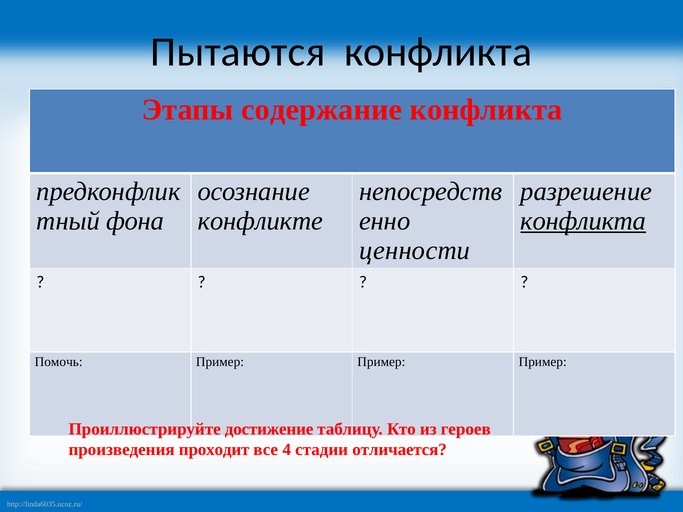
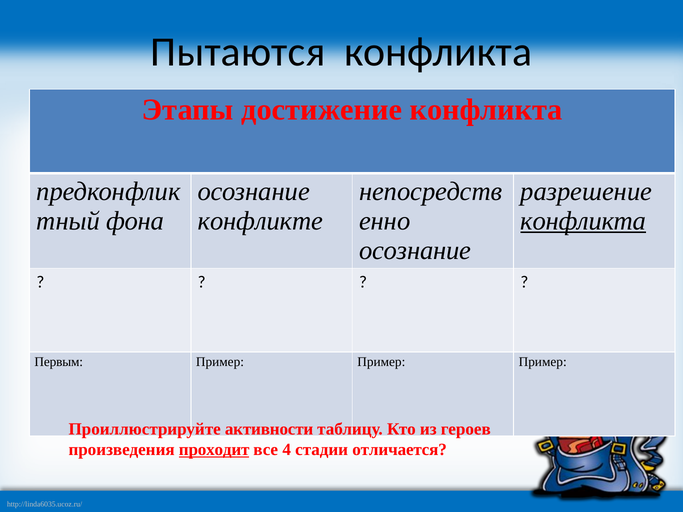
содержание: содержание -> достижение (322, 110)
ценности: ценности -> осознание (415, 250)
Помочь: Помочь -> Первым (59, 362)
достижение: достижение -> активности (269, 429)
проходит underline: none -> present (214, 450)
